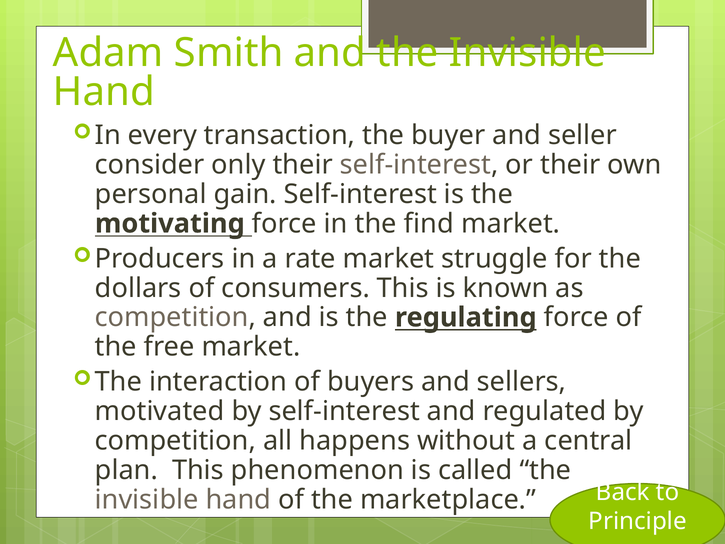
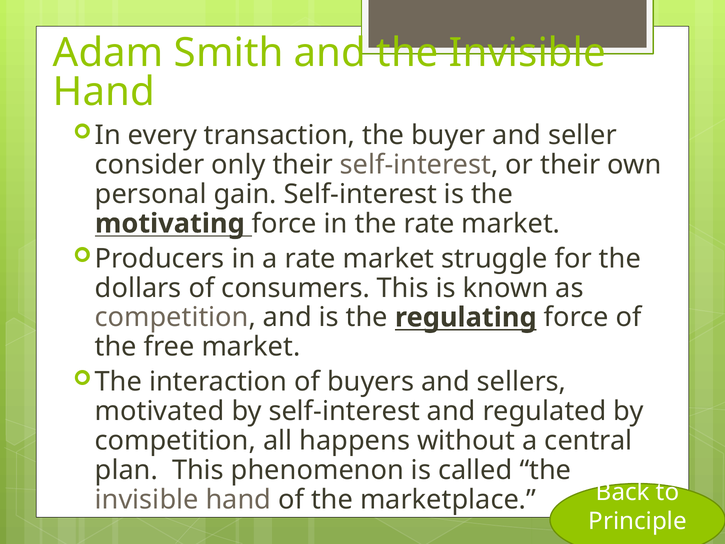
the find: find -> rate (429, 223)
